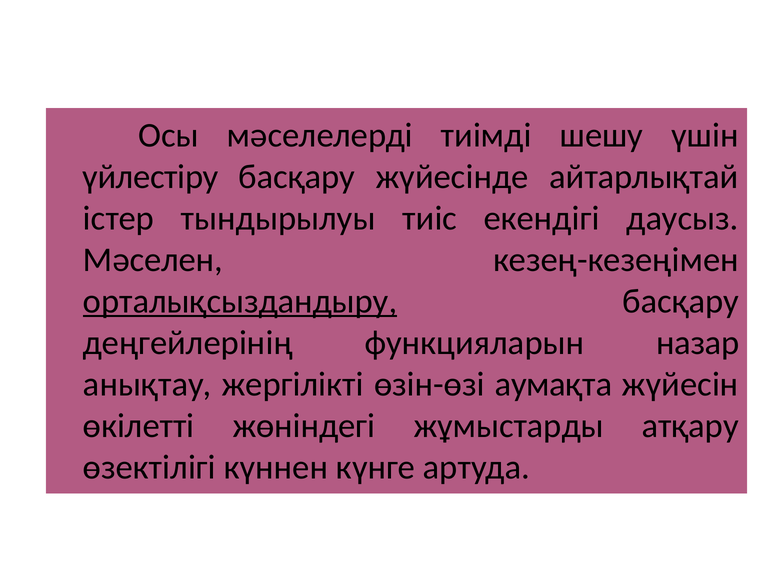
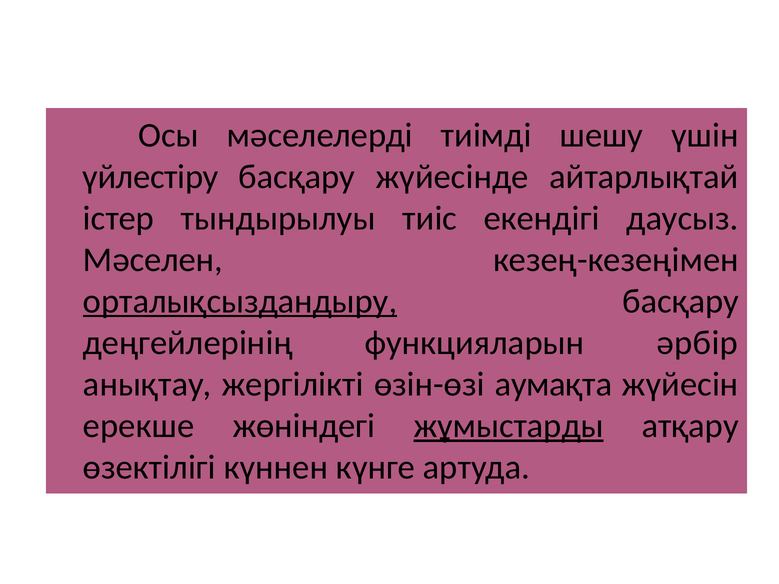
назар: назар -> әрбір (697, 343)
өкілетті: өкілетті -> ерекше (139, 426)
жұмыстарды underline: none -> present (509, 426)
